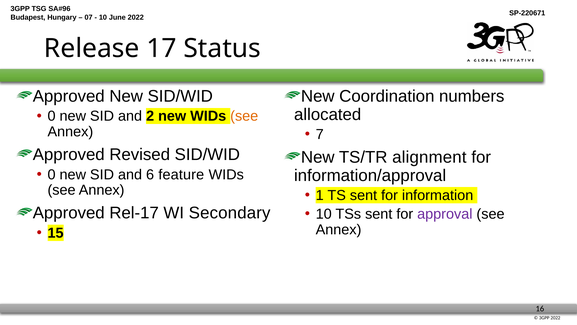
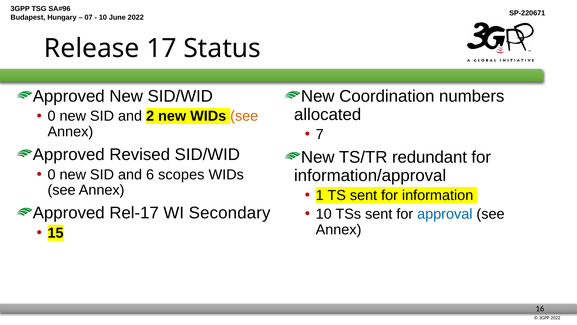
alignment: alignment -> redundant (429, 157)
feature: feature -> scopes (181, 174)
approval colour: purple -> blue (445, 214)
